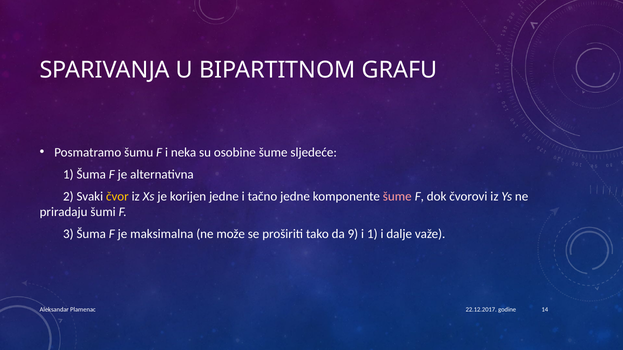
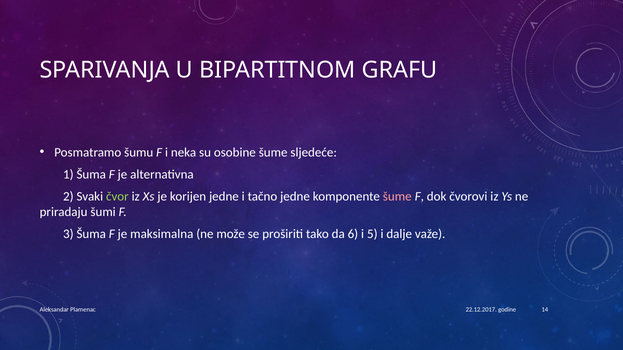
čvor colour: yellow -> light green (117, 197)
9: 9 -> 6 (353, 234)
i 1: 1 -> 5 (372, 234)
